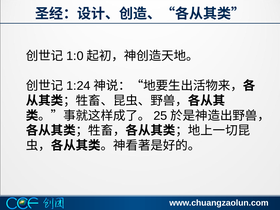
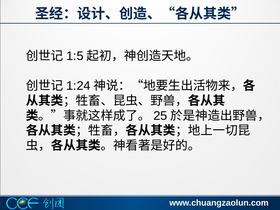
1:0: 1:0 -> 1:5 (75, 56)
